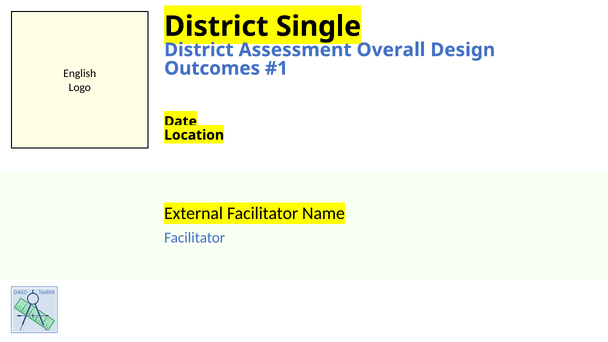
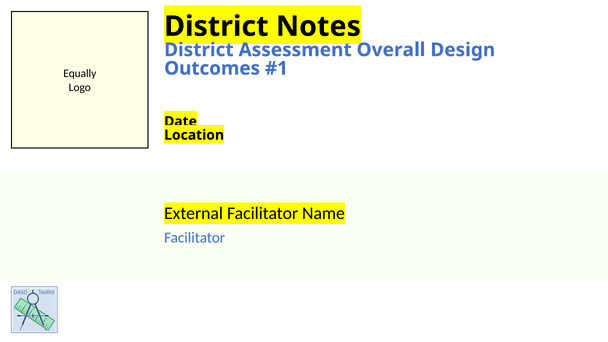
Single: Single -> Notes (318, 26)
English: English -> Equally (80, 74)
